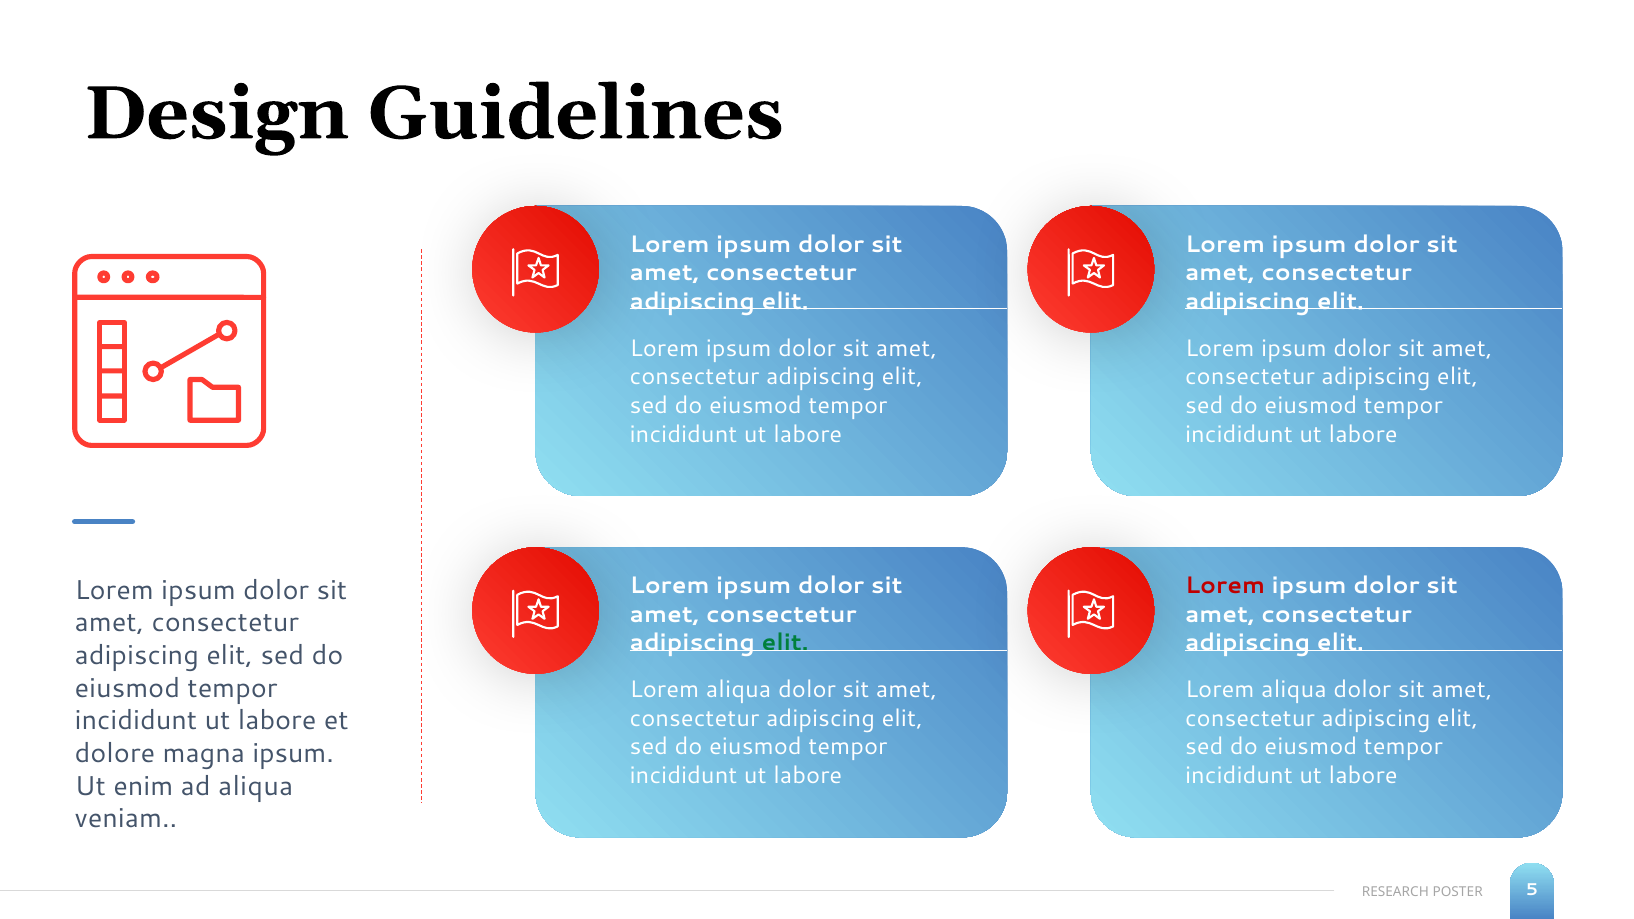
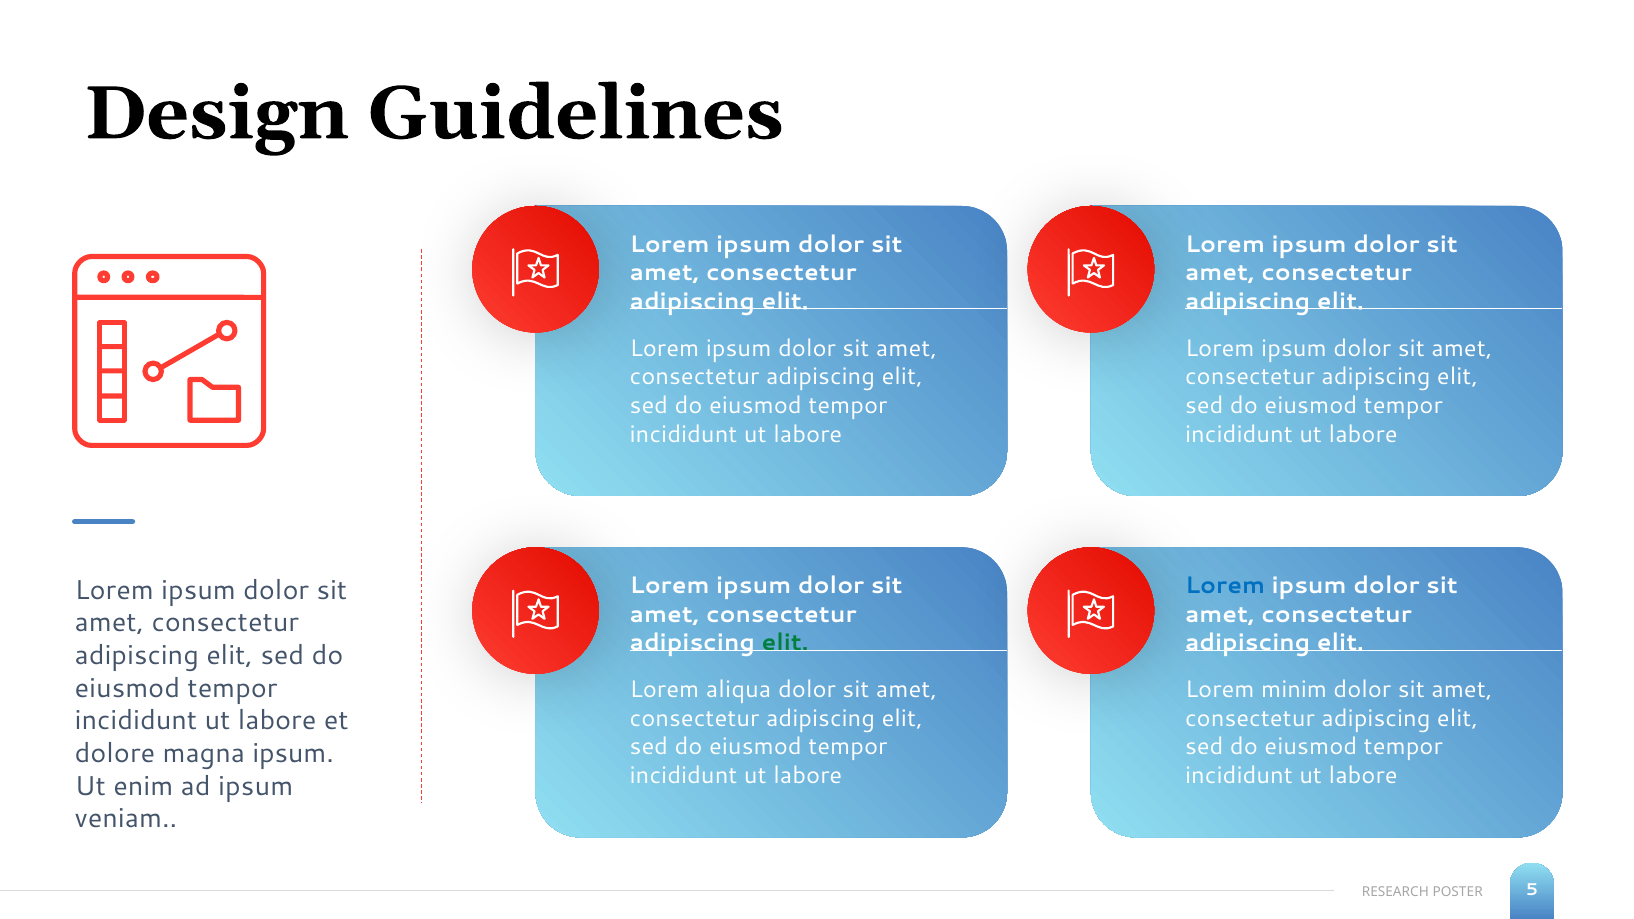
Lorem colour: red -> blue (1225, 586)
aliqua: aliqua -> minim (1294, 690)
ad aliqua: aliqua -> ipsum (256, 786)
